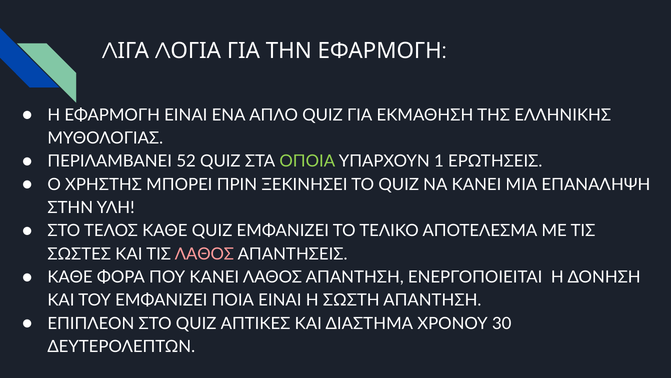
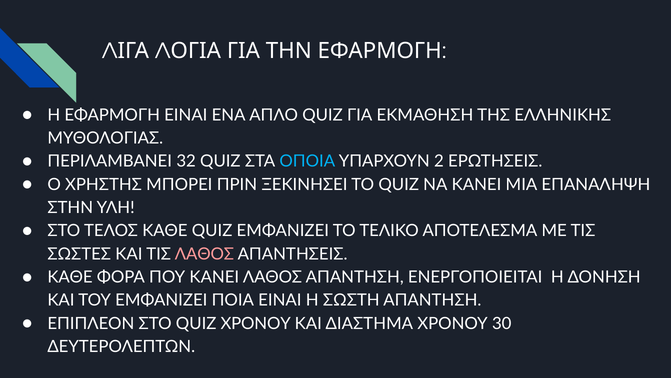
52: 52 -> 32 (186, 161)
ΟΠΟΙΑ colour: light green -> light blue (307, 161)
1: 1 -> 2 (439, 161)
QUIZ ΑΠΤΙΚΕΣ: ΑΠΤΙΚΕΣ -> ΧΡΟΝΟΥ (256, 323)
